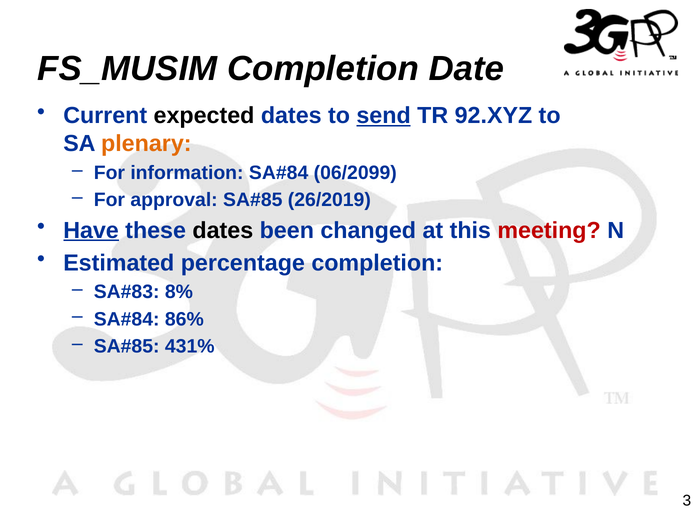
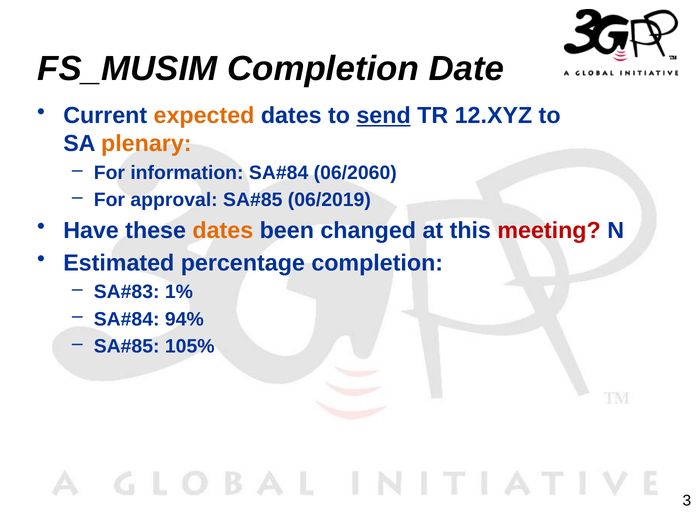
expected colour: black -> orange (204, 116)
92.XYZ: 92.XYZ -> 12.XYZ (493, 116)
06/2099: 06/2099 -> 06/2060 (355, 173)
26/2019: 26/2019 -> 06/2019 (329, 200)
Have underline: present -> none (91, 231)
dates colour: black -> orange (223, 231)
8%: 8% -> 1% (179, 292)
86%: 86% -> 94% (184, 319)
431%: 431% -> 105% (190, 347)
